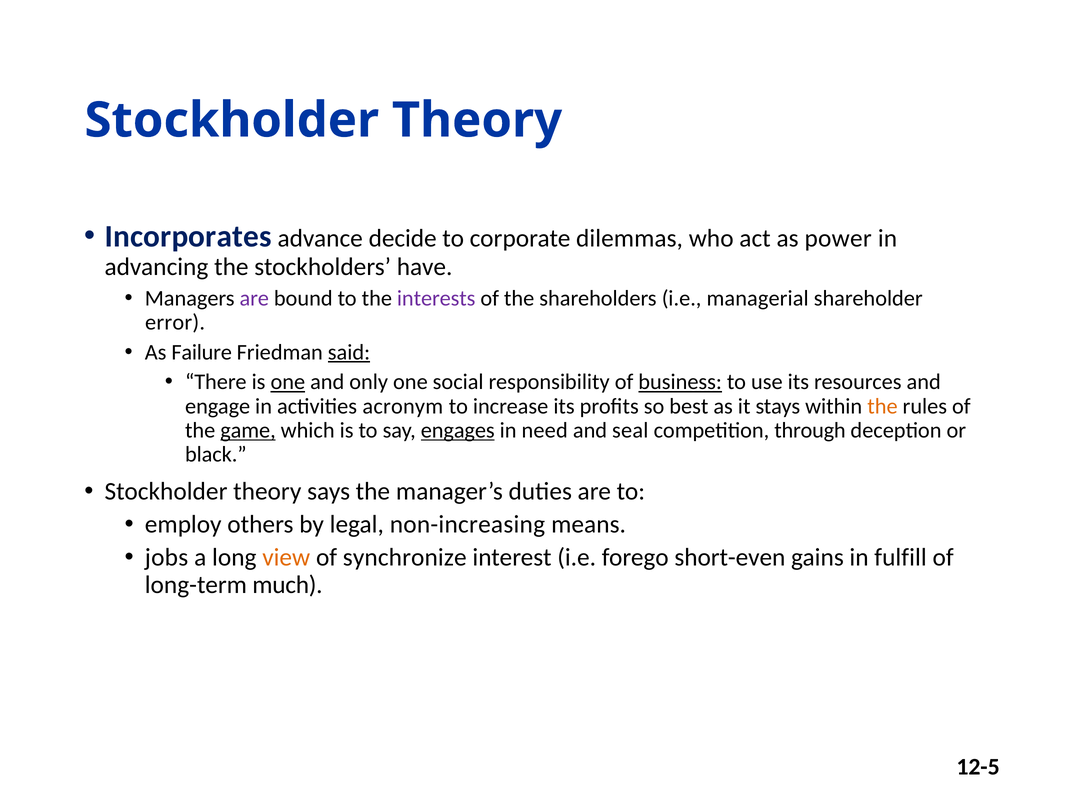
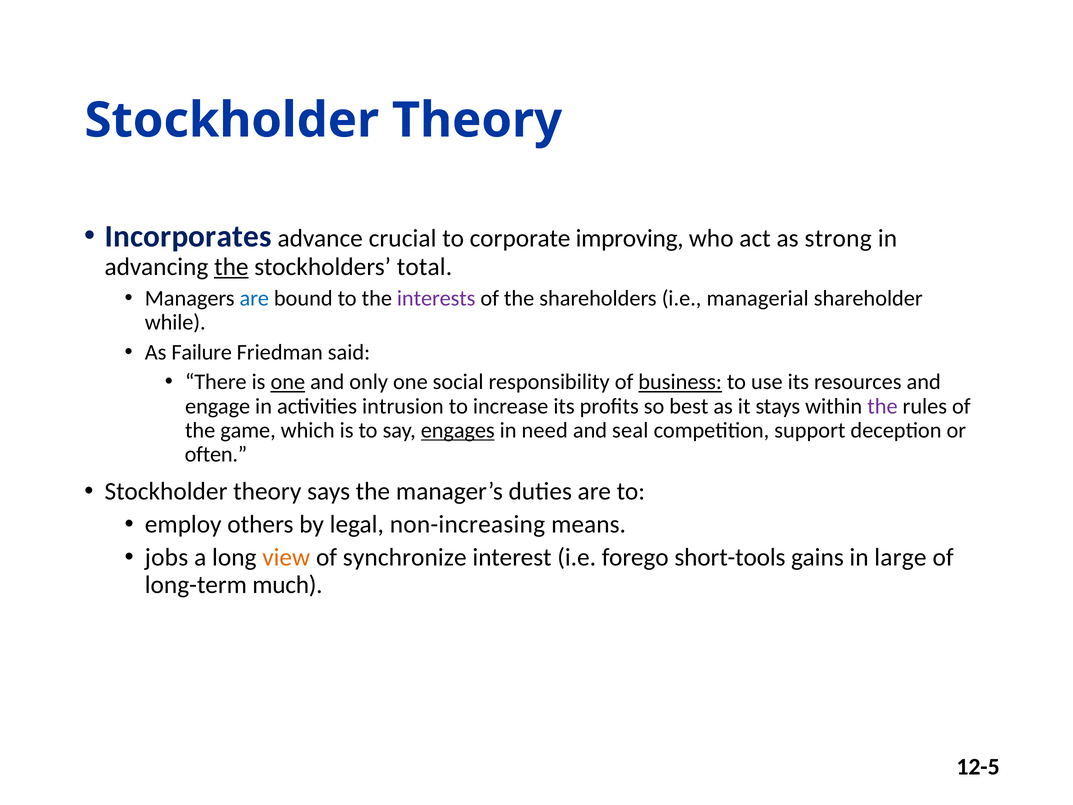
decide: decide -> crucial (403, 238)
dilemmas: dilemmas -> improving (630, 238)
power: power -> strong (838, 238)
the underline: none -> present (231, 267)
have: have -> total (424, 267)
are colour: purple -> blue (254, 298)
error: error -> while (175, 322)
said underline: present -> none (349, 352)
acronym: acronym -> intrusion (403, 406)
the colour: orange -> purple (882, 406)
game underline: present -> none (248, 430)
through: through -> support (810, 430)
black: black -> often (216, 454)
short-even: short-even -> short-tools (730, 557)
fulfill: fulfill -> large (900, 557)
